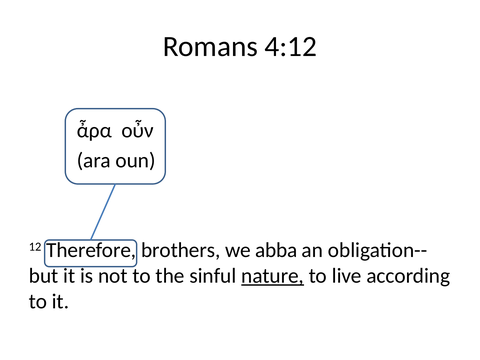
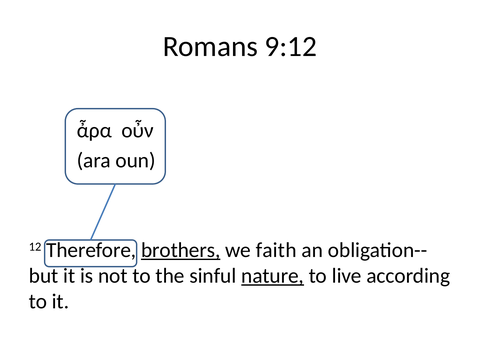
4:12: 4:12 -> 9:12 (291, 46)
brothers underline: none -> present (181, 250)
abba: abba -> faith (276, 250)
